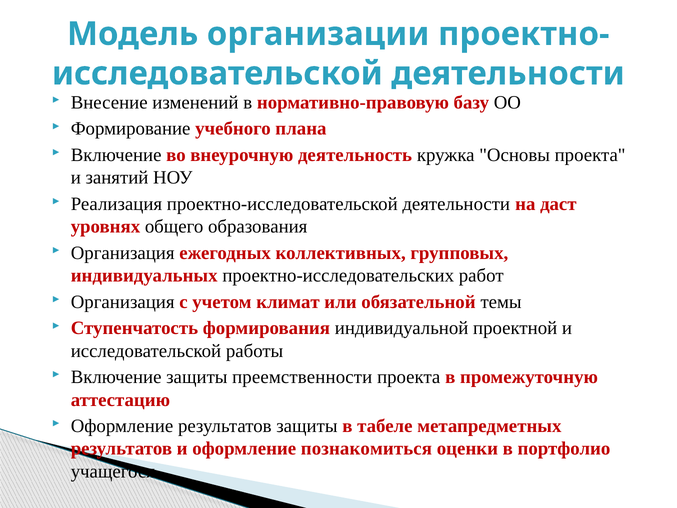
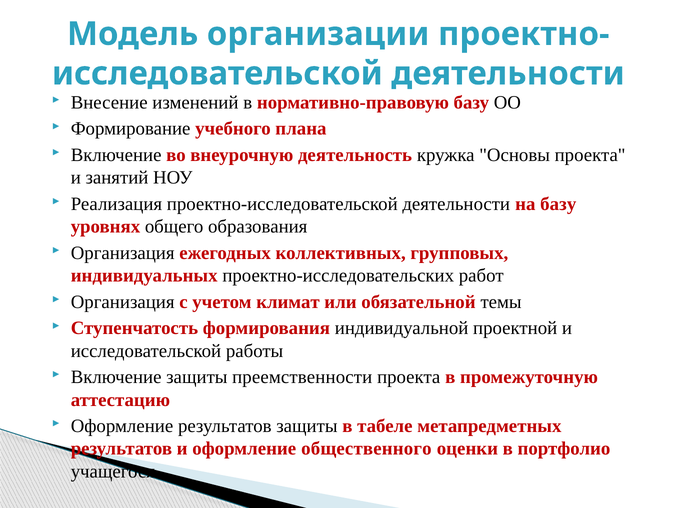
на даст: даст -> базу (558, 204)
познакомиться: познакомиться -> общественного (366, 449)
